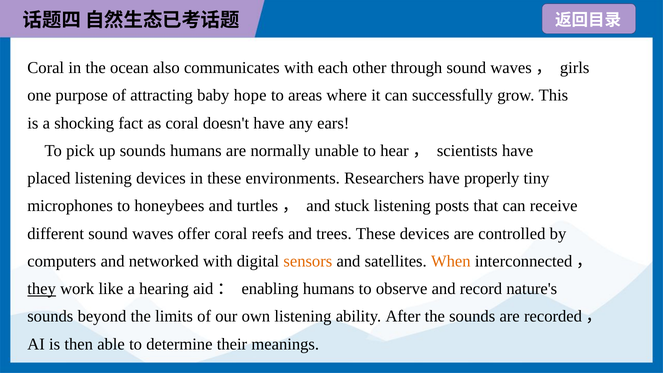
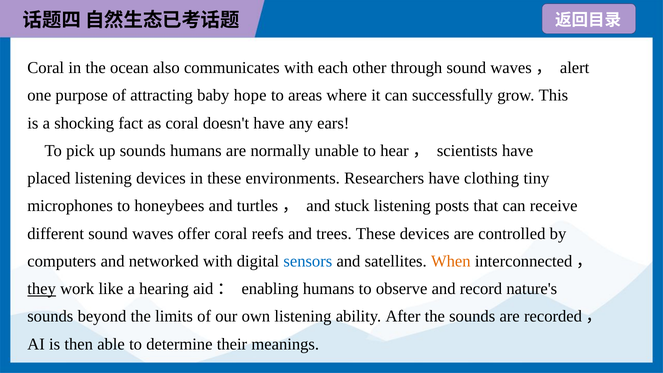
girls: girls -> alert (575, 68)
properly: properly -> clothing (492, 178)
sensors colour: orange -> blue (308, 261)
